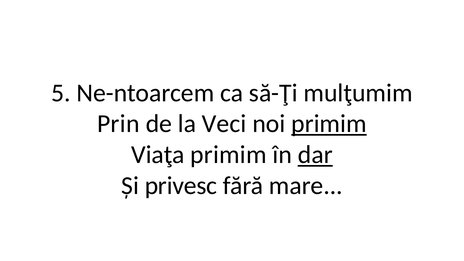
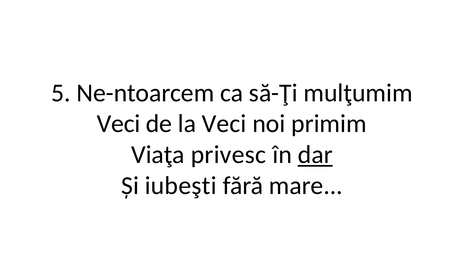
Prin: Prin -> Veci (119, 124)
primim underline: present -> none (329, 124)
Viaţa primim: primim -> privesc (228, 155)
privesc: privesc -> iubeşti (181, 186)
